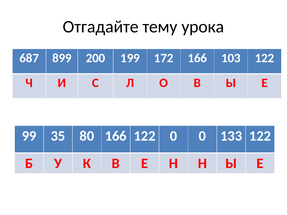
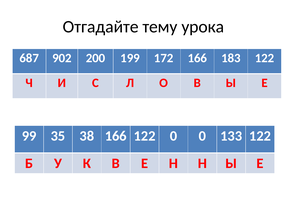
899: 899 -> 902 (62, 58)
103: 103 -> 183 (231, 58)
80: 80 -> 38 (87, 136)
